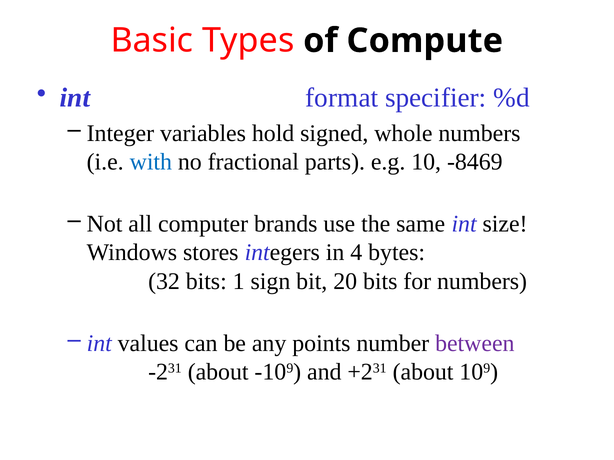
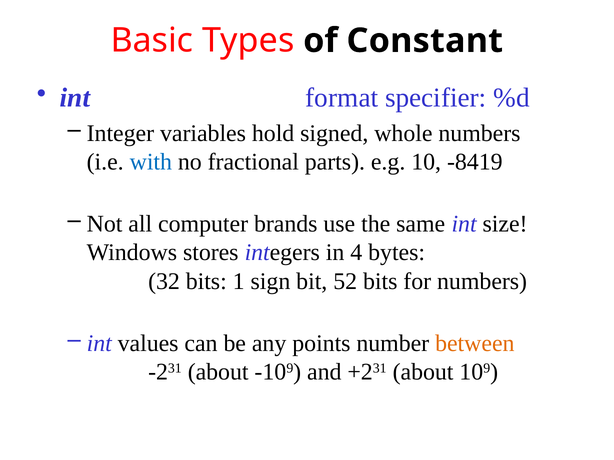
Compute: Compute -> Constant (425, 41)
-8469: -8469 -> -8419 (475, 162)
20: 20 -> 52 (345, 281)
between colour: purple -> orange (475, 344)
